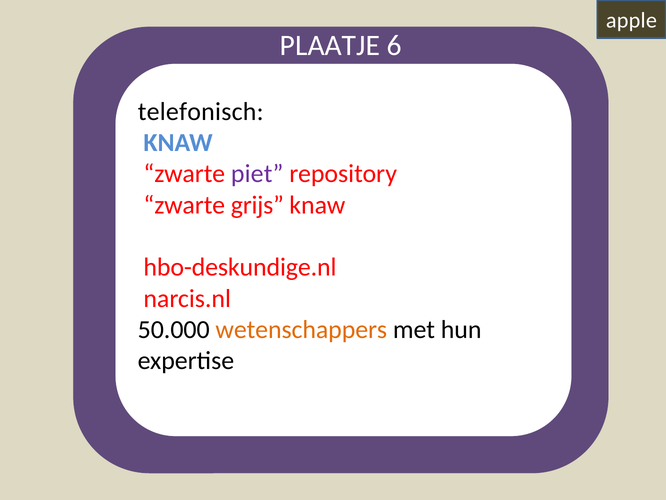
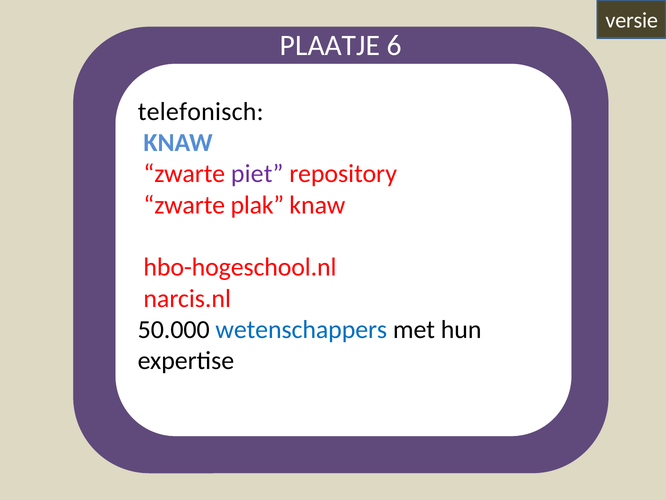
apple: apple -> versie (632, 21)
grijs: grijs -> plak (257, 205)
hbo-deskundige.nl: hbo-deskundige.nl -> hbo-hogeschool.nl (240, 267)
wetenschappers colour: orange -> blue (301, 329)
